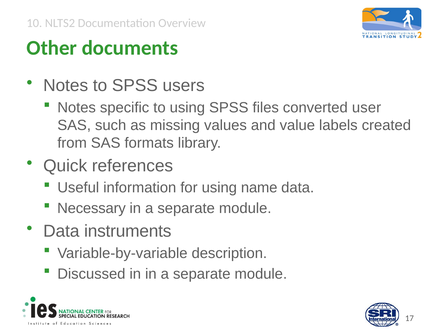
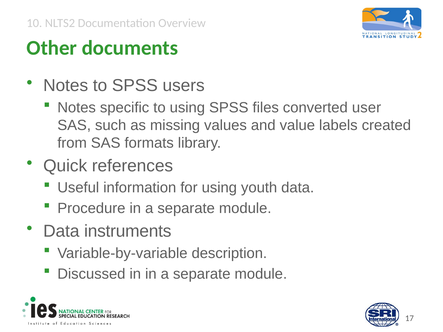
name: name -> youth (259, 188)
Necessary: Necessary -> Procedure (91, 209)
